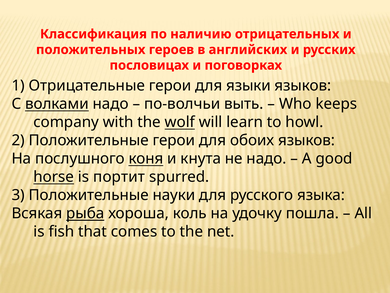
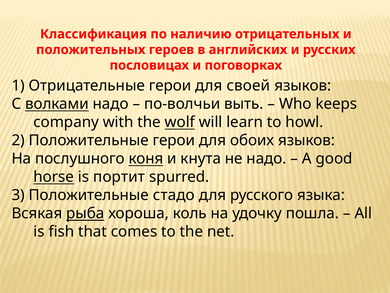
языки: языки -> своей (248, 85)
науки: науки -> стадо (174, 195)
